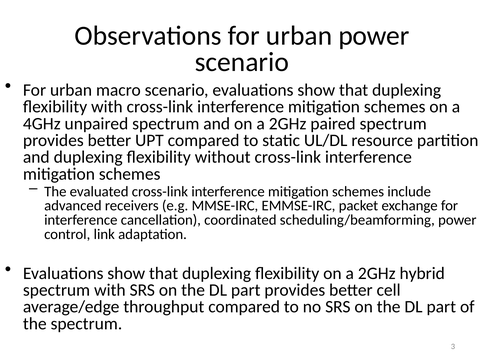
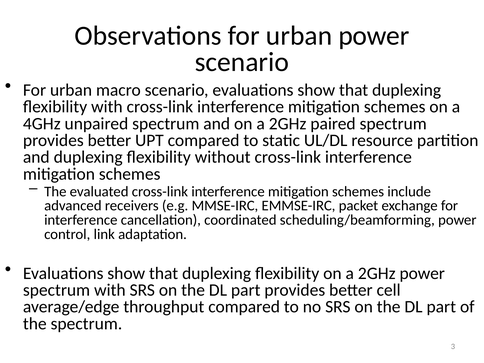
2GHz hybrid: hybrid -> power (422, 273)
